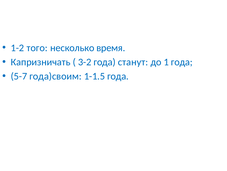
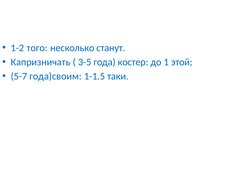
время: время -> станут (111, 48)
3-2: 3-2 -> 3-5 (85, 62)
станут: станут -> костер (133, 62)
1 года: года -> этой (182, 62)
1-1.5 года: года -> таки (118, 76)
